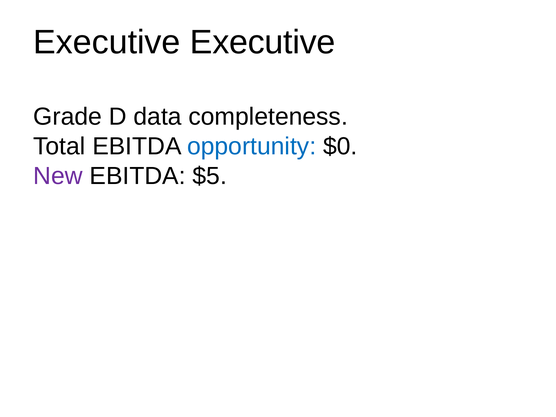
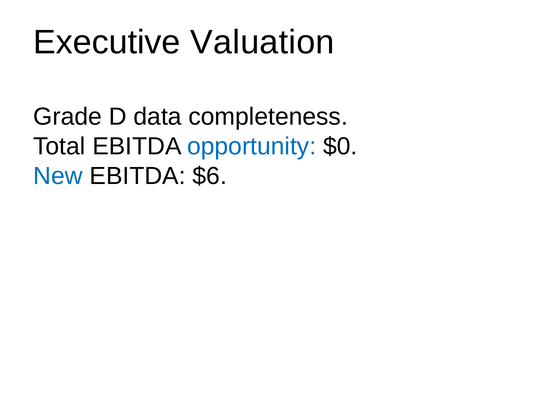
Executive Executive: Executive -> Valuation (262, 42)
New colour: purple -> blue (58, 176)
$5: $5 -> $6 (210, 176)
